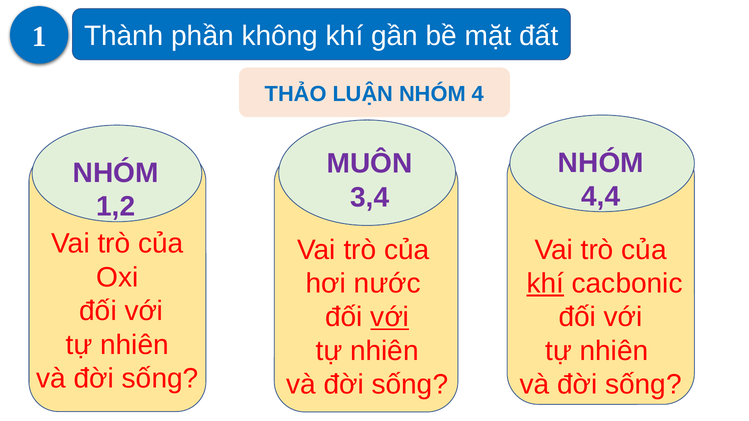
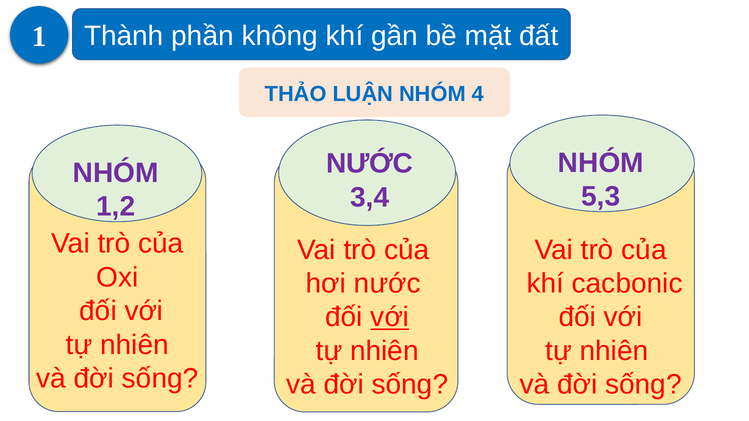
MUÔN: MUÔN -> NƯỚC (370, 164)
4,4: 4,4 -> 5,3 (601, 197)
khí underline: present -> none (545, 284)
